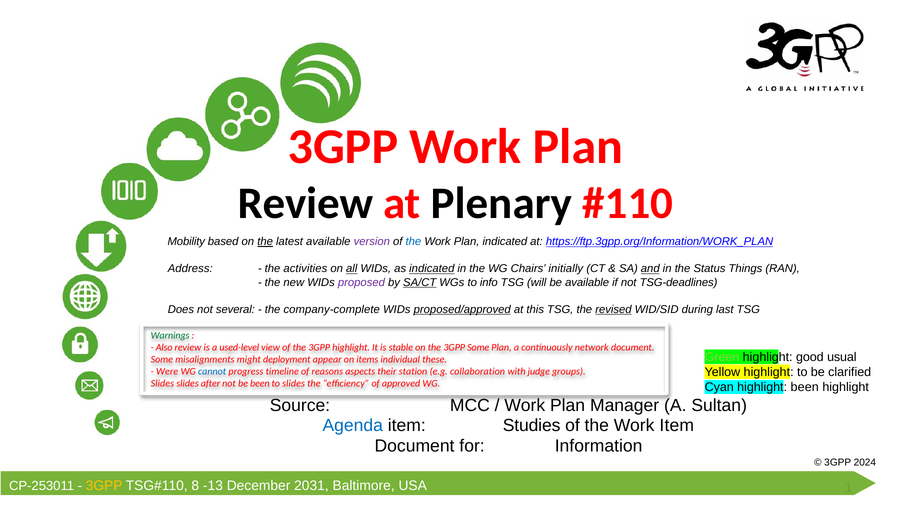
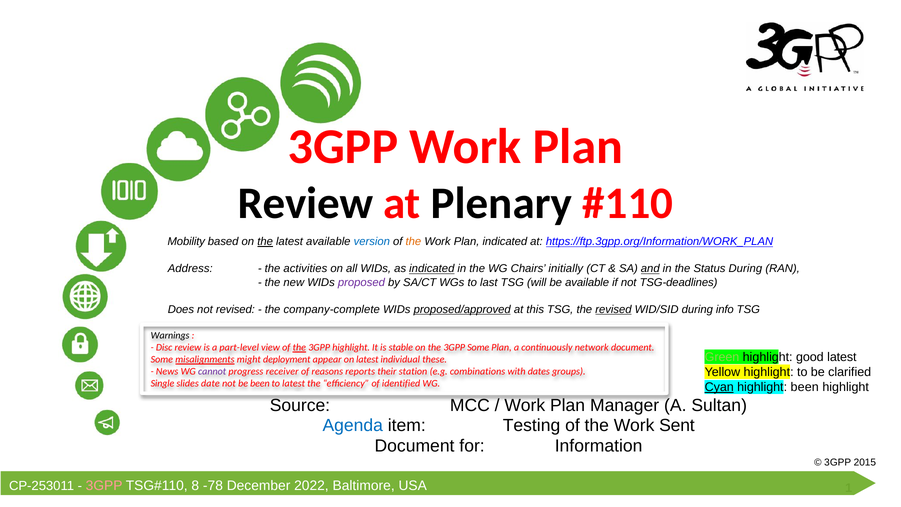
version colour: purple -> blue (372, 242)
the colour: blue -> orange (413, 242)
all underline: present -> none (352, 269)
Status Things: Things -> During (745, 269)
SA/CT underline: present -> none (420, 282)
info: info -> last (489, 282)
not several: several -> revised (235, 309)
last: last -> info (725, 309)
Warnings colour: green -> black (170, 336)
Also: Also -> Disc (164, 348)
used-level: used-level -> part-level (239, 348)
the underline: none -> present (299, 348)
good usual: usual -> latest (842, 357)
misalignments underline: none -> present (205, 360)
on items: items -> latest (367, 360)
Were: Were -> News (167, 372)
cannot colour: blue -> purple (212, 372)
timeline: timeline -> receiver (282, 372)
aspects: aspects -> reports (360, 372)
collaboration: collaboration -> combinations (478, 372)
judge: judge -> dates (539, 372)
Slides: Slides -> Single (162, 384)
after: after -> date (210, 384)
to slides: slides -> latest (294, 384)
approved: approved -> identified (401, 384)
Cyan underline: none -> present (719, 387)
Studies: Studies -> Testing (531, 426)
Work Item: Item -> Sent (677, 426)
2024: 2024 -> 2015 (865, 462)
3GPP colour: yellow -> pink (104, 486)
-13: -13 -> -78 (213, 486)
2031: 2031 -> 2022 (311, 486)
